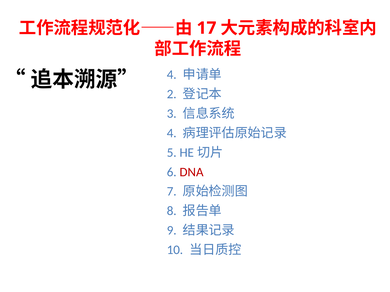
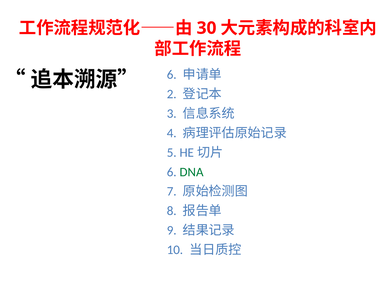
17: 17 -> 30 (207, 28)
4: 4 -> 6 (172, 75)
DNA colour: red -> green (192, 172)
